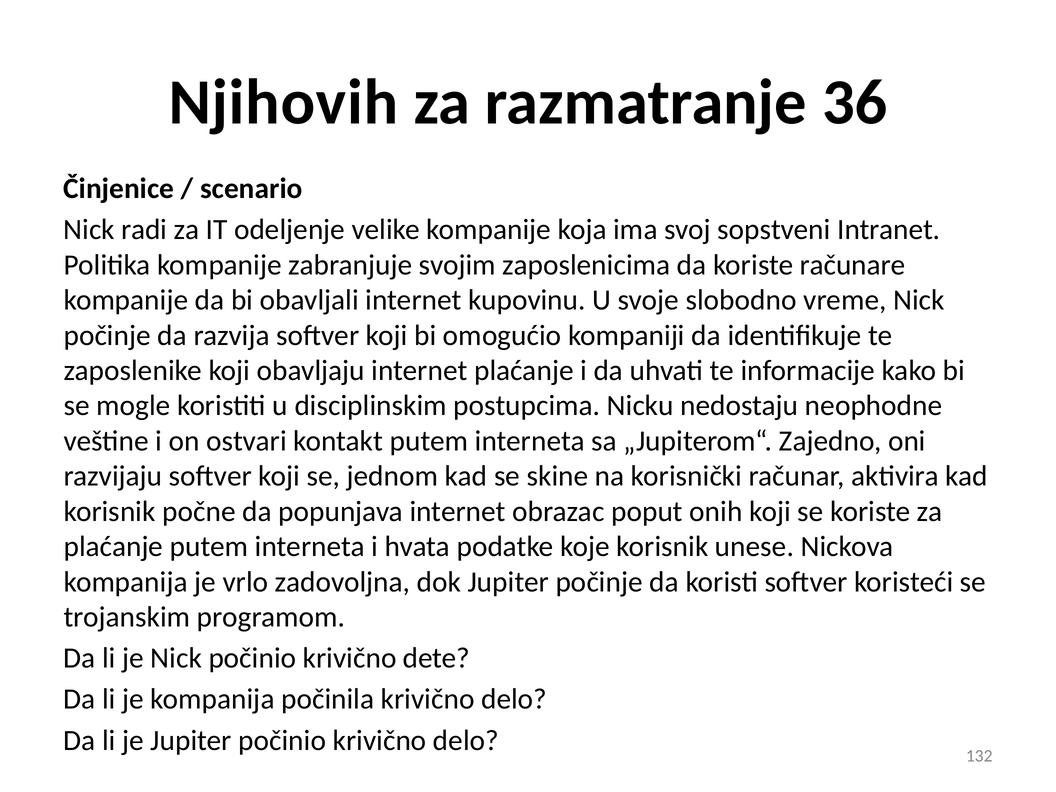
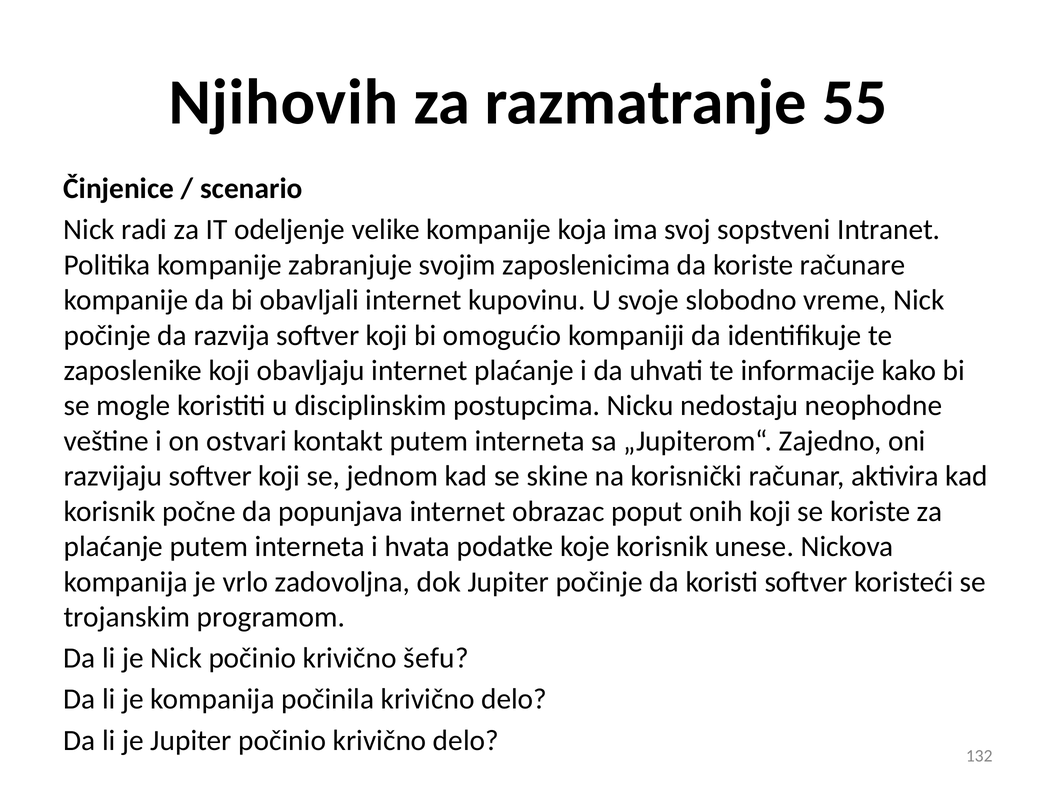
36: 36 -> 55 (855, 102)
dete: dete -> šefu (436, 658)
